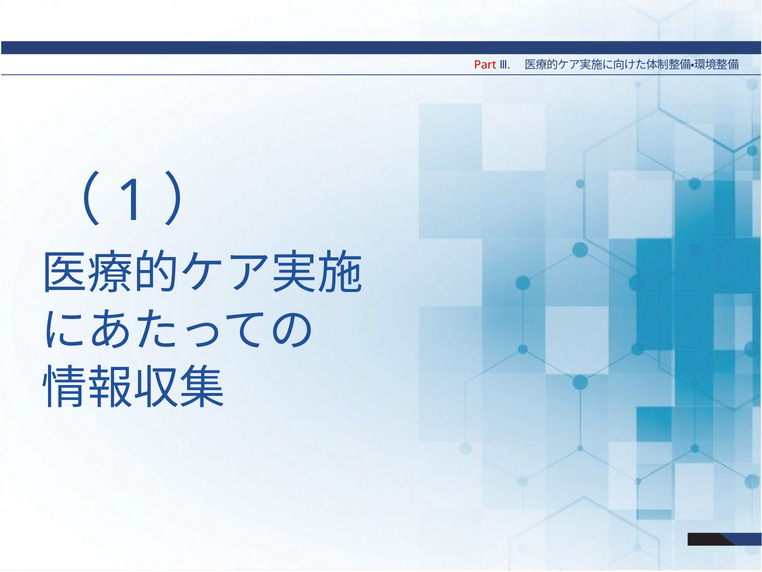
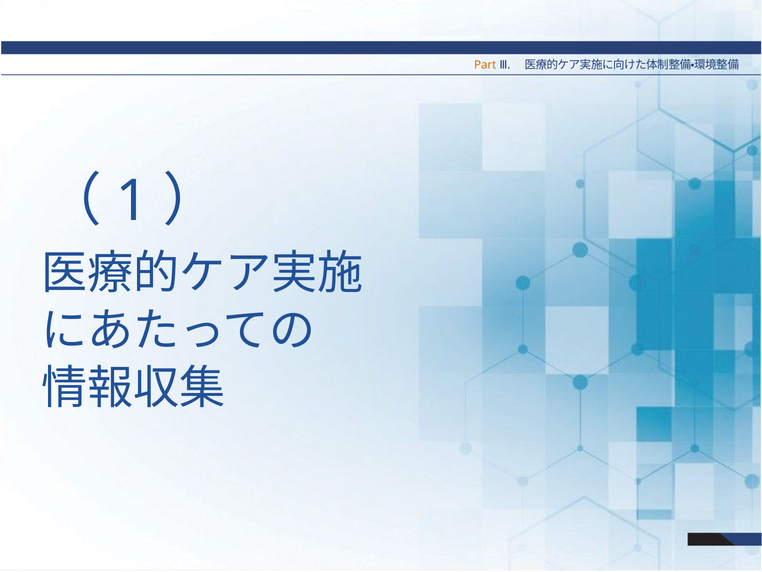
Part colour: red -> orange (485, 65)
